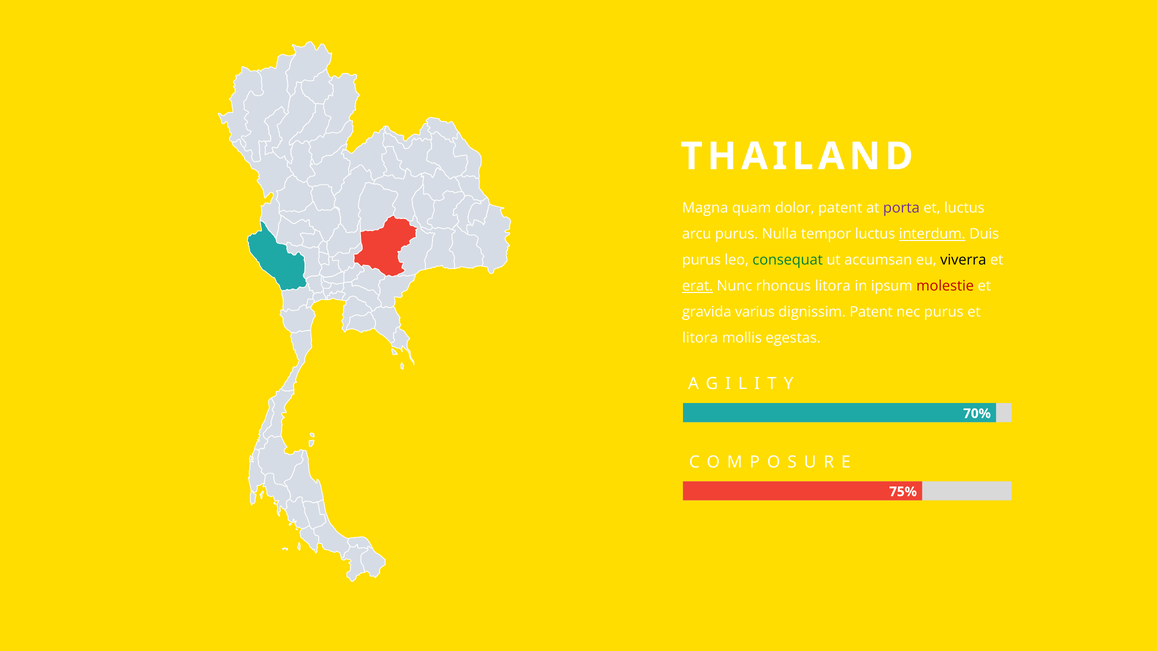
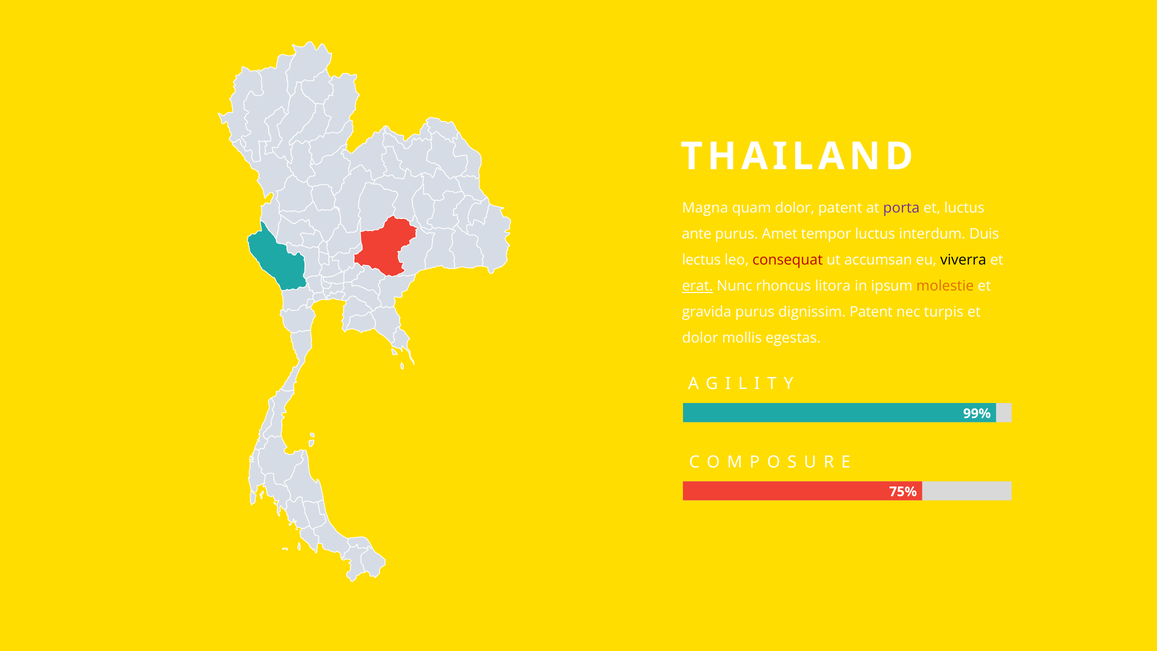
arcu: arcu -> ante (697, 234)
Nulla: Nulla -> Amet (780, 234)
interdum underline: present -> none (932, 234)
purus: purus -> lectus (701, 260)
consequat colour: green -> red (788, 260)
molestie colour: red -> orange (945, 286)
gravida varius: varius -> purus (755, 312)
nec purus: purus -> turpis (944, 312)
litora: litora -> dolor (700, 338)
70%: 70% -> 99% (977, 413)
